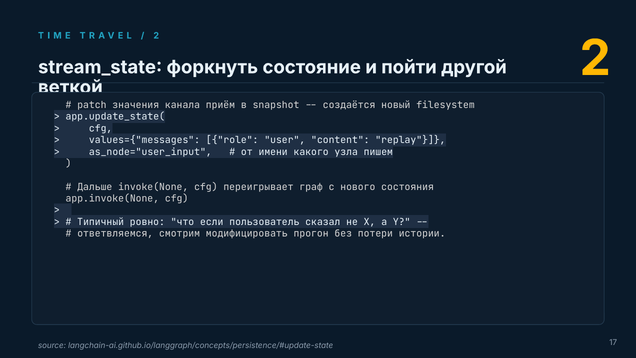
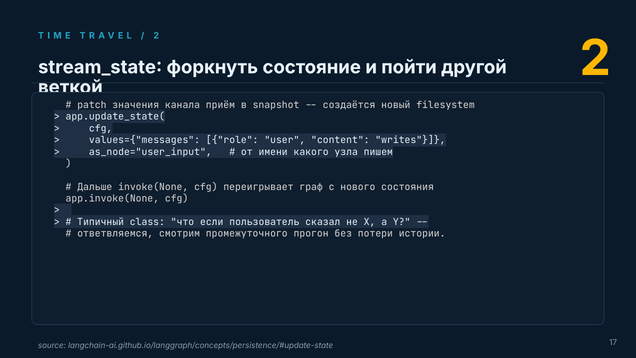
replay: replay -> writes (410, 140)
ровно: ровно -> class (147, 222)
модифицировать: модифицировать -> промежуточного (247, 233)
